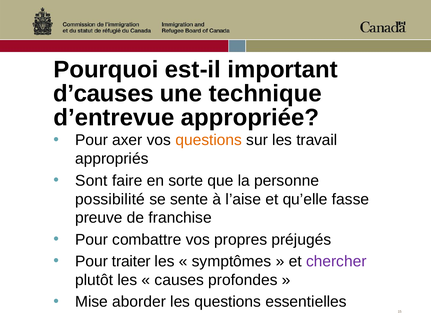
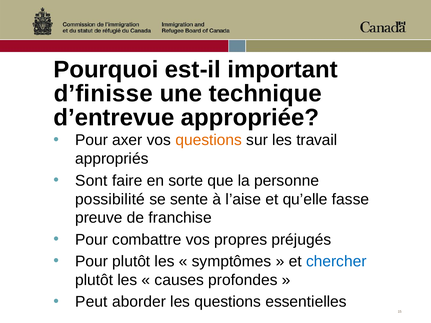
d’causes: d’causes -> d’finisse (103, 94)
Pour traiter: traiter -> plutôt (131, 262)
chercher colour: purple -> blue (336, 262)
Mise: Mise -> Peut (91, 302)
